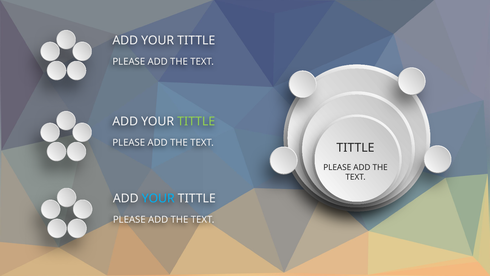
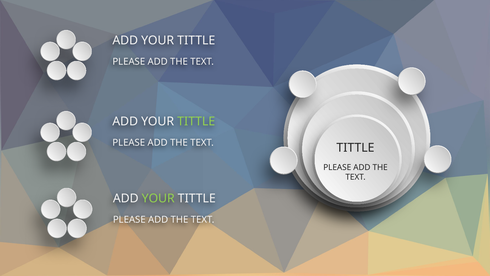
YOUR colour: light blue -> light green (158, 198)
